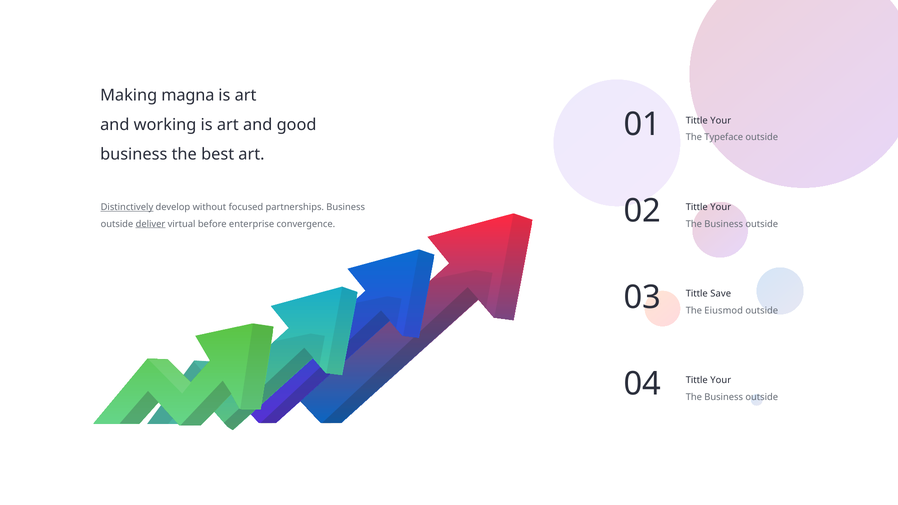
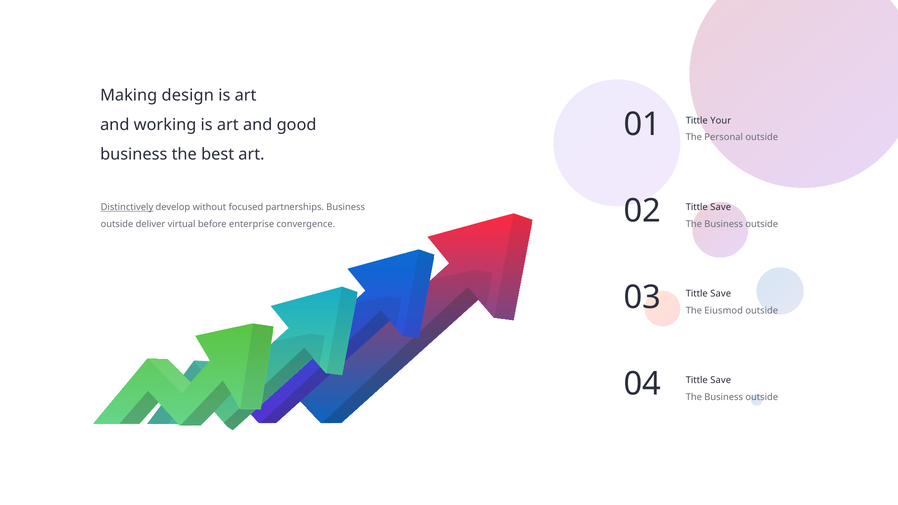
magna: magna -> design (188, 95)
Typeface: Typeface -> Personal (724, 137)
02 Tittle Your: Your -> Save (721, 207)
deliver underline: present -> none (151, 224)
04 Tittle Your: Your -> Save (721, 380)
